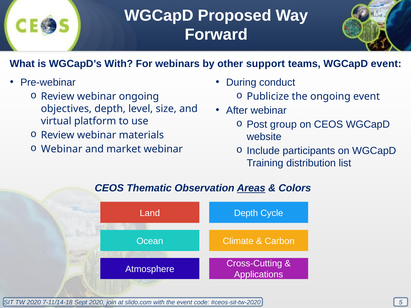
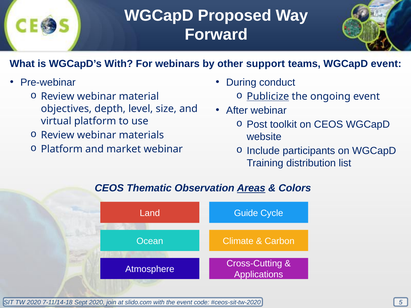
webinar ongoing: ongoing -> material (139, 96)
Publicize underline: none -> present (268, 96)
group: group -> toolkit (283, 125)
Webinar: Webinar -> Platform (62, 149)
Depth: Depth -> Guide (246, 213)
